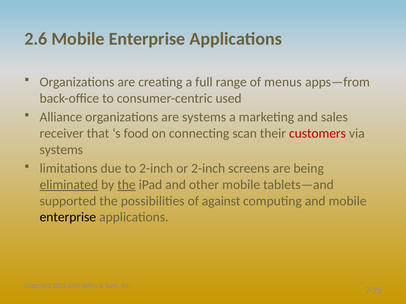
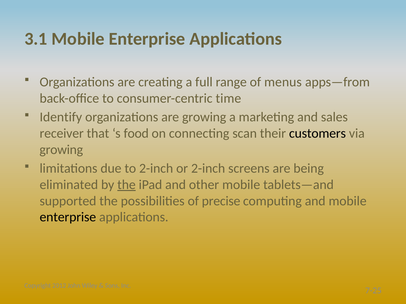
2.6: 2.6 -> 3.1 (36, 39)
used: used -> time (228, 98)
Alliance: Alliance -> Identify (61, 117)
are systems: systems -> growing (204, 117)
customers colour: red -> black (318, 134)
systems: systems -> growing (61, 150)
eliminated underline: present -> none (69, 185)
against: against -> precise (221, 201)
